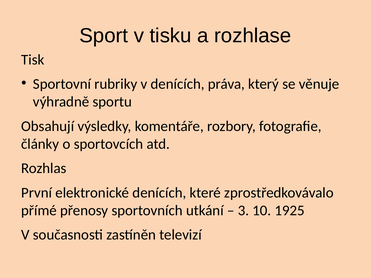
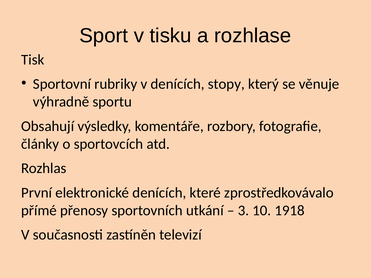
práva: práva -> stopy (226, 84)
1925: 1925 -> 1918 (290, 211)
